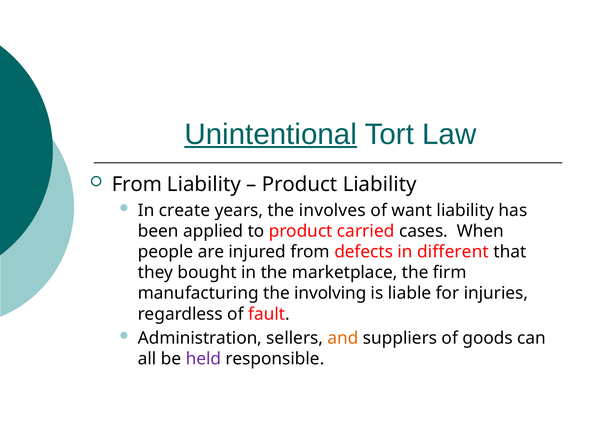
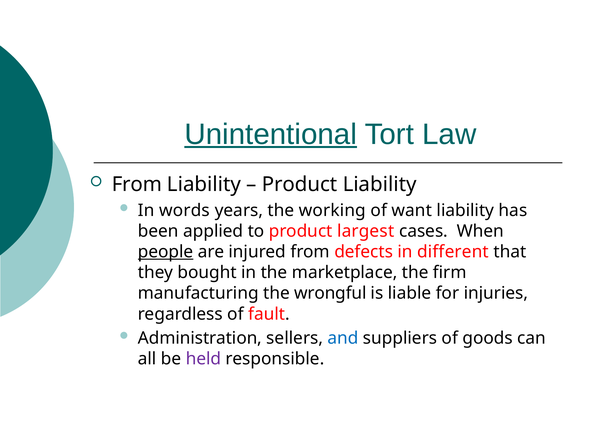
create: create -> words (184, 210)
involves: involves -> working (332, 210)
carried: carried -> largest (366, 231)
people underline: none -> present (166, 252)
involving: involving -> wrongful (330, 293)
and colour: orange -> blue (343, 338)
